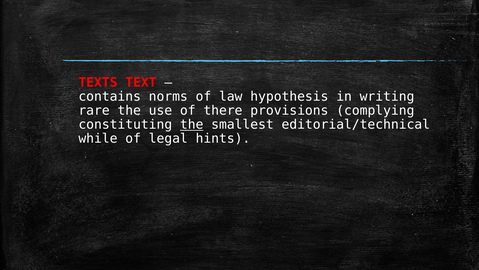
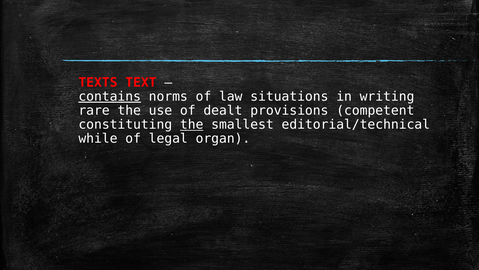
contains underline: none -> present (110, 96)
hypothesis: hypothesis -> situations (289, 96)
there: there -> dealt (223, 110)
complying: complying -> competent (375, 110)
hints: hints -> organ (223, 138)
